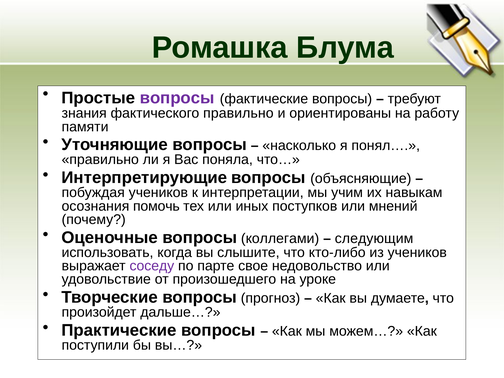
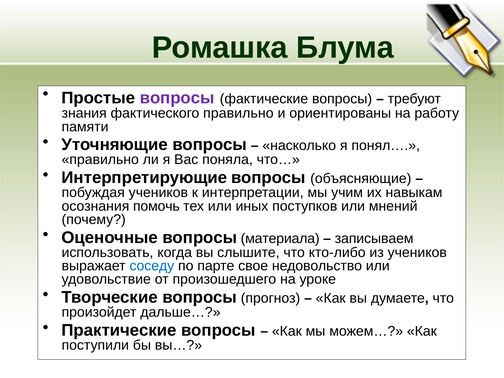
коллегами: коллегами -> материала (280, 238)
следующим: следующим -> записываем (374, 238)
соседу colour: purple -> blue (152, 266)
